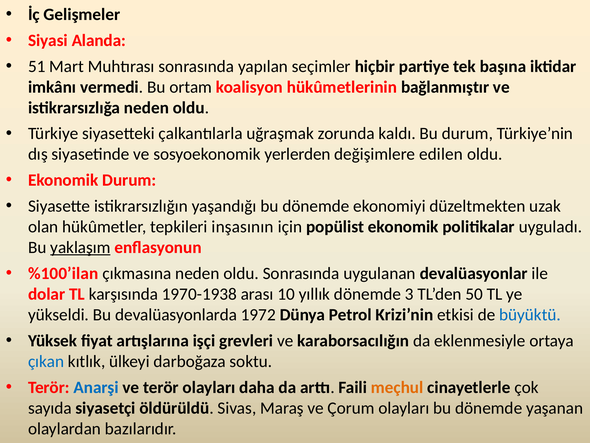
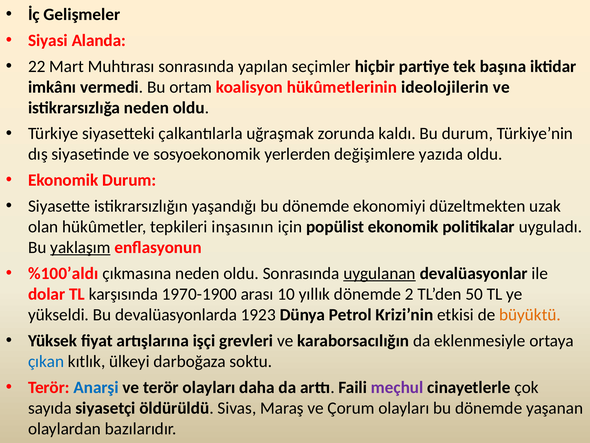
51: 51 -> 22 (37, 66)
bağlanmıştır: bağlanmıştır -> ideolojilerin (445, 87)
edilen: edilen -> yazıda (441, 154)
%100’ilan: %100’ilan -> %100’aldı (63, 273)
uygulanan underline: none -> present (380, 273)
1970-1938: 1970-1938 -> 1970-1900 (199, 294)
3: 3 -> 2 (409, 294)
1972: 1972 -> 1923 (258, 314)
büyüktü colour: blue -> orange (530, 314)
meçhul colour: orange -> purple (397, 387)
